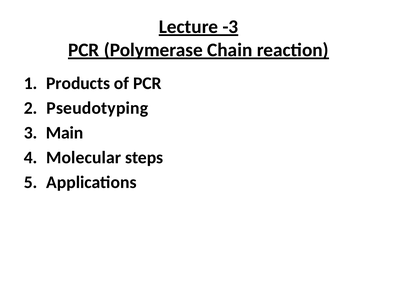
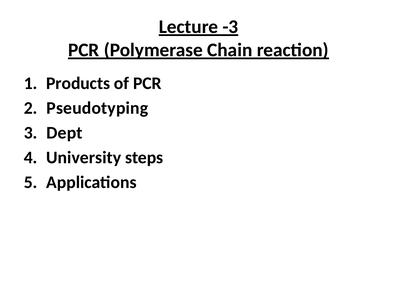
Main: Main -> Dept (64, 133)
Molecular: Molecular -> University (84, 157)
